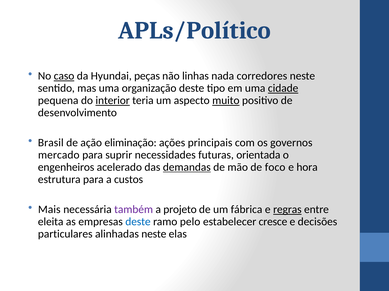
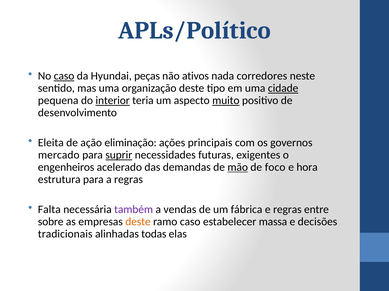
linhas: linhas -> ativos (196, 76)
Brasil: Brasil -> Eleita (51, 143)
suprir underline: none -> present (119, 155)
orientada: orientada -> exigentes (258, 155)
demandas underline: present -> none (187, 168)
mão underline: none -> present (238, 168)
a custos: custos -> regras (129, 180)
Mais: Mais -> Falta (49, 210)
projeto: projeto -> vendas (180, 210)
regras underline: present -> none (287, 210)
eleita: eleita -> sobre (51, 222)
deste colour: blue -> orange (138, 222)
ramo pelo: pelo -> caso (190, 222)
cresce: cresce -> massa (273, 222)
particulares: particulares -> tradicionais (65, 234)
alinhadas neste: neste -> todas (154, 234)
